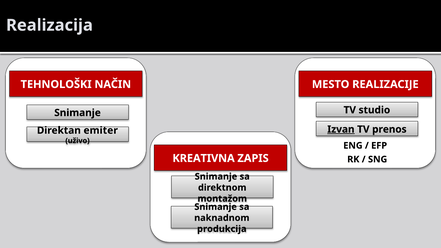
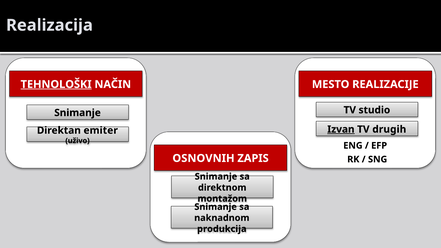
TEHNOLOŠKI underline: none -> present (56, 84)
prenos: prenos -> drugih (389, 129)
KREATIVNA: KREATIVNA -> OSNOVNIH (203, 158)
